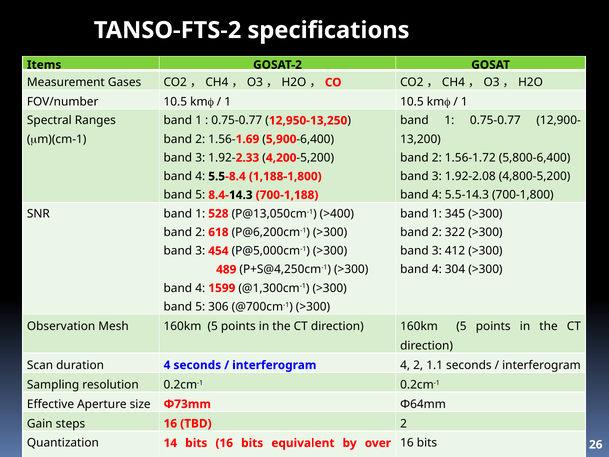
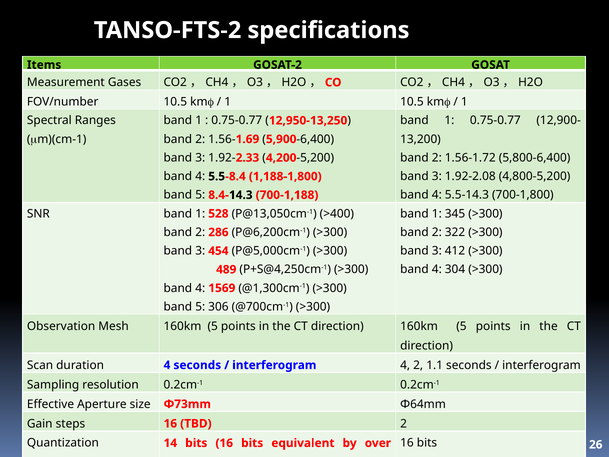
618: 618 -> 286 (218, 232)
1599: 1599 -> 1569 (222, 288)
